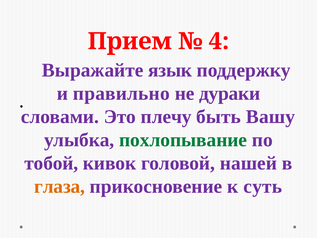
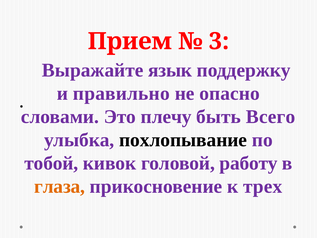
4: 4 -> 3 (219, 41)
дураки: дураки -> опасно (230, 93)
Вашу: Вашу -> Всего (271, 117)
похлопывание colour: green -> black (183, 140)
нашей: нашей -> работу (248, 163)
суть: суть -> трех (263, 186)
